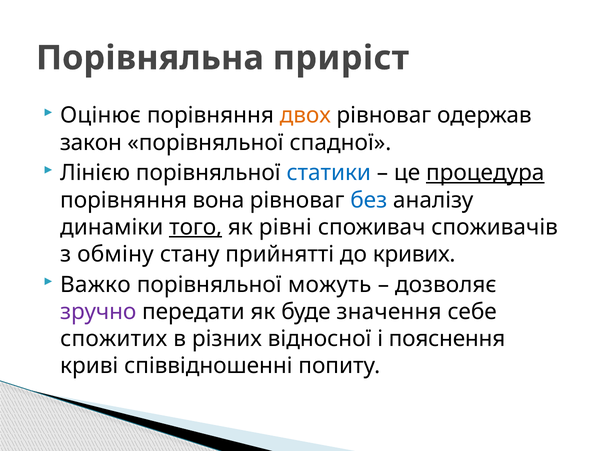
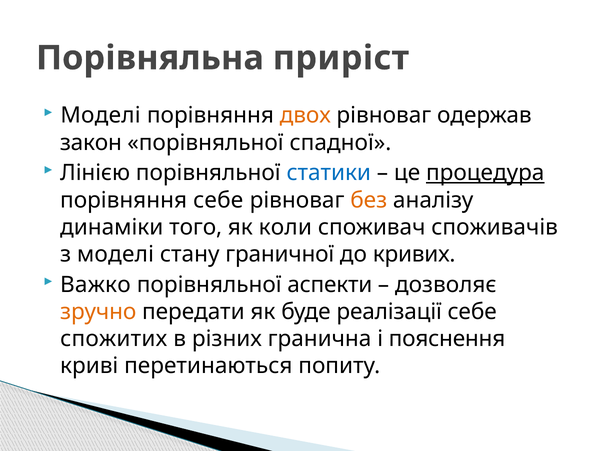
Оцінює: Оцінює -> Моделі (101, 116)
порівняння вона: вона -> себе (218, 200)
без colour: blue -> orange (369, 200)
того underline: present -> none (196, 227)
рівні: рівні -> коли (285, 227)
з обміну: обміну -> моделі (115, 255)
прийнятті: прийнятті -> граничної (280, 255)
можуть: можуть -> аспекти (330, 285)
зручно colour: purple -> orange (98, 312)
значення: значення -> реалізації (389, 312)
відносної: відносної -> гранична (320, 339)
співвідношенні: співвідношенні -> перетинаються (208, 366)
